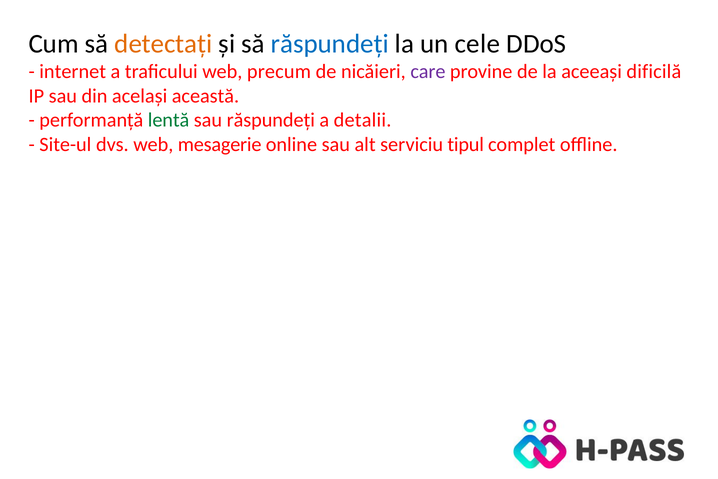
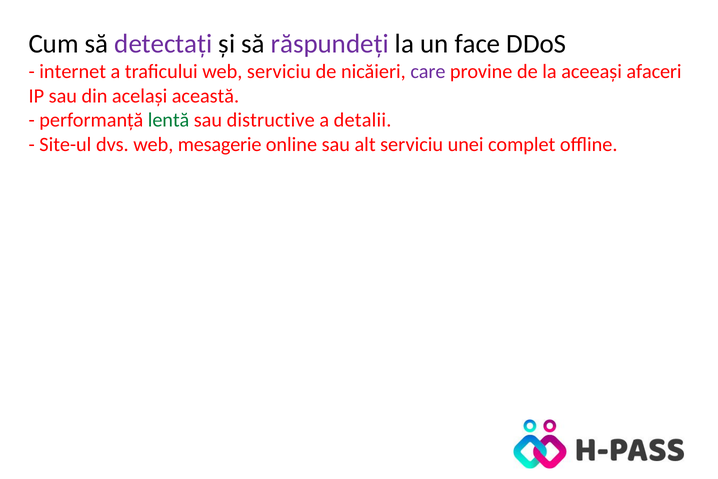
detectați colour: orange -> purple (163, 44)
răspundeți colour: blue -> purple (330, 44)
cele: cele -> face (477, 44)
web precum: precum -> serviciu (279, 72)
dificilă: dificilă -> afaceri (654, 72)
sau răspundeți: răspundeți -> distructive (271, 120)
tipul: tipul -> unei (466, 145)
